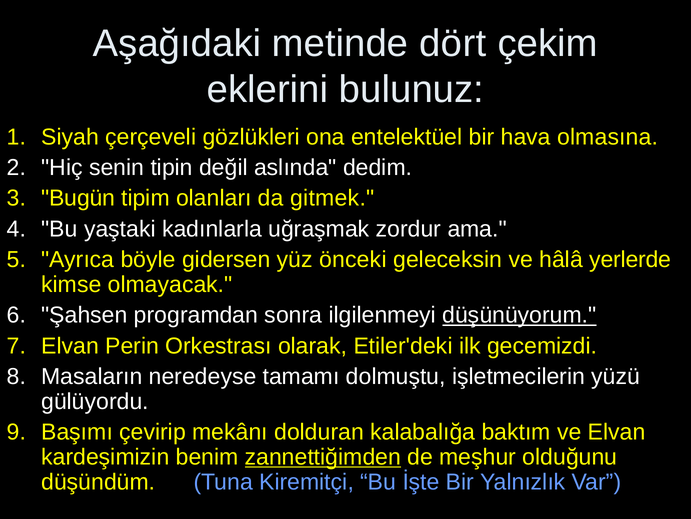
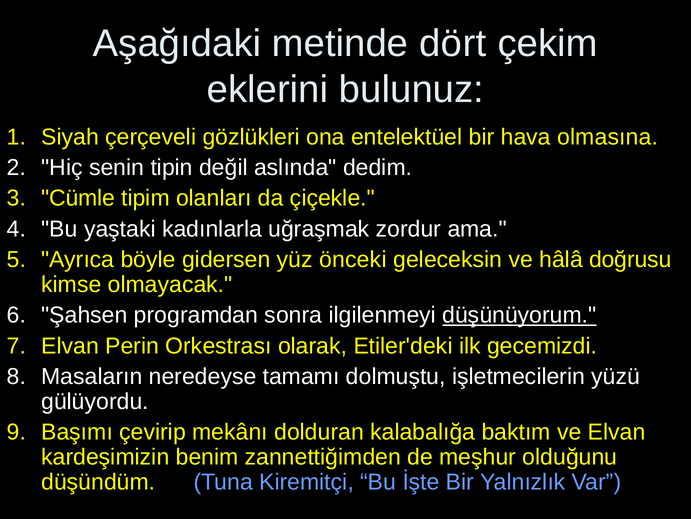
Bugün: Bugün -> Cümle (78, 198)
gitmek: gitmek -> çiçekle (332, 198)
yerlerde: yerlerde -> doğrusu (630, 259)
zannettiğimden underline: present -> none (323, 456)
